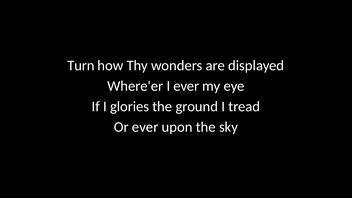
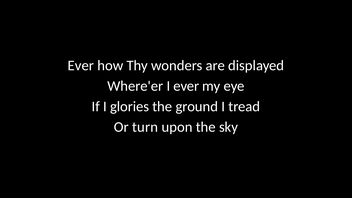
Turn: Turn -> Ever (81, 65)
Or ever: ever -> turn (145, 127)
